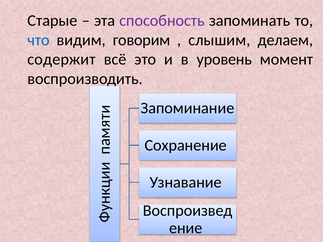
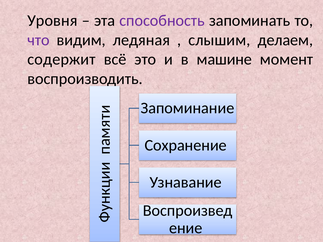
Старые: Старые -> Уровня (52, 21)
что colour: blue -> purple (38, 40)
говорим: говорим -> ледяная (141, 40)
уровень: уровень -> машине (224, 59)
